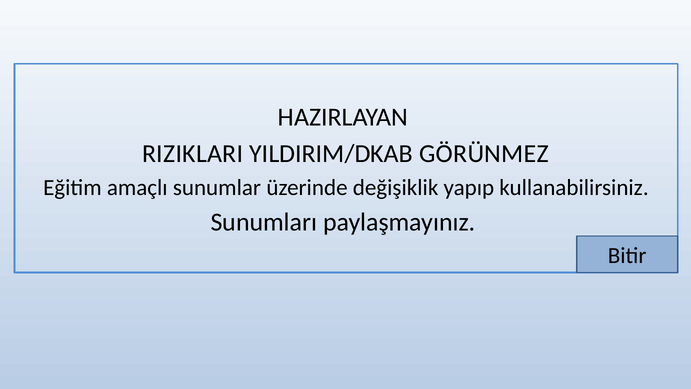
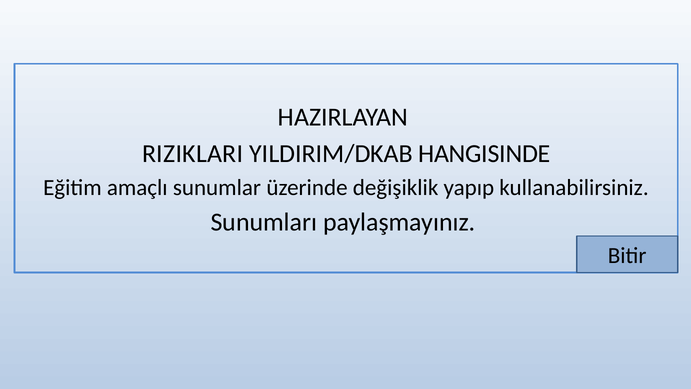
GÖRÜNMEZ: GÖRÜNMEZ -> HANGISINDE (484, 154)
